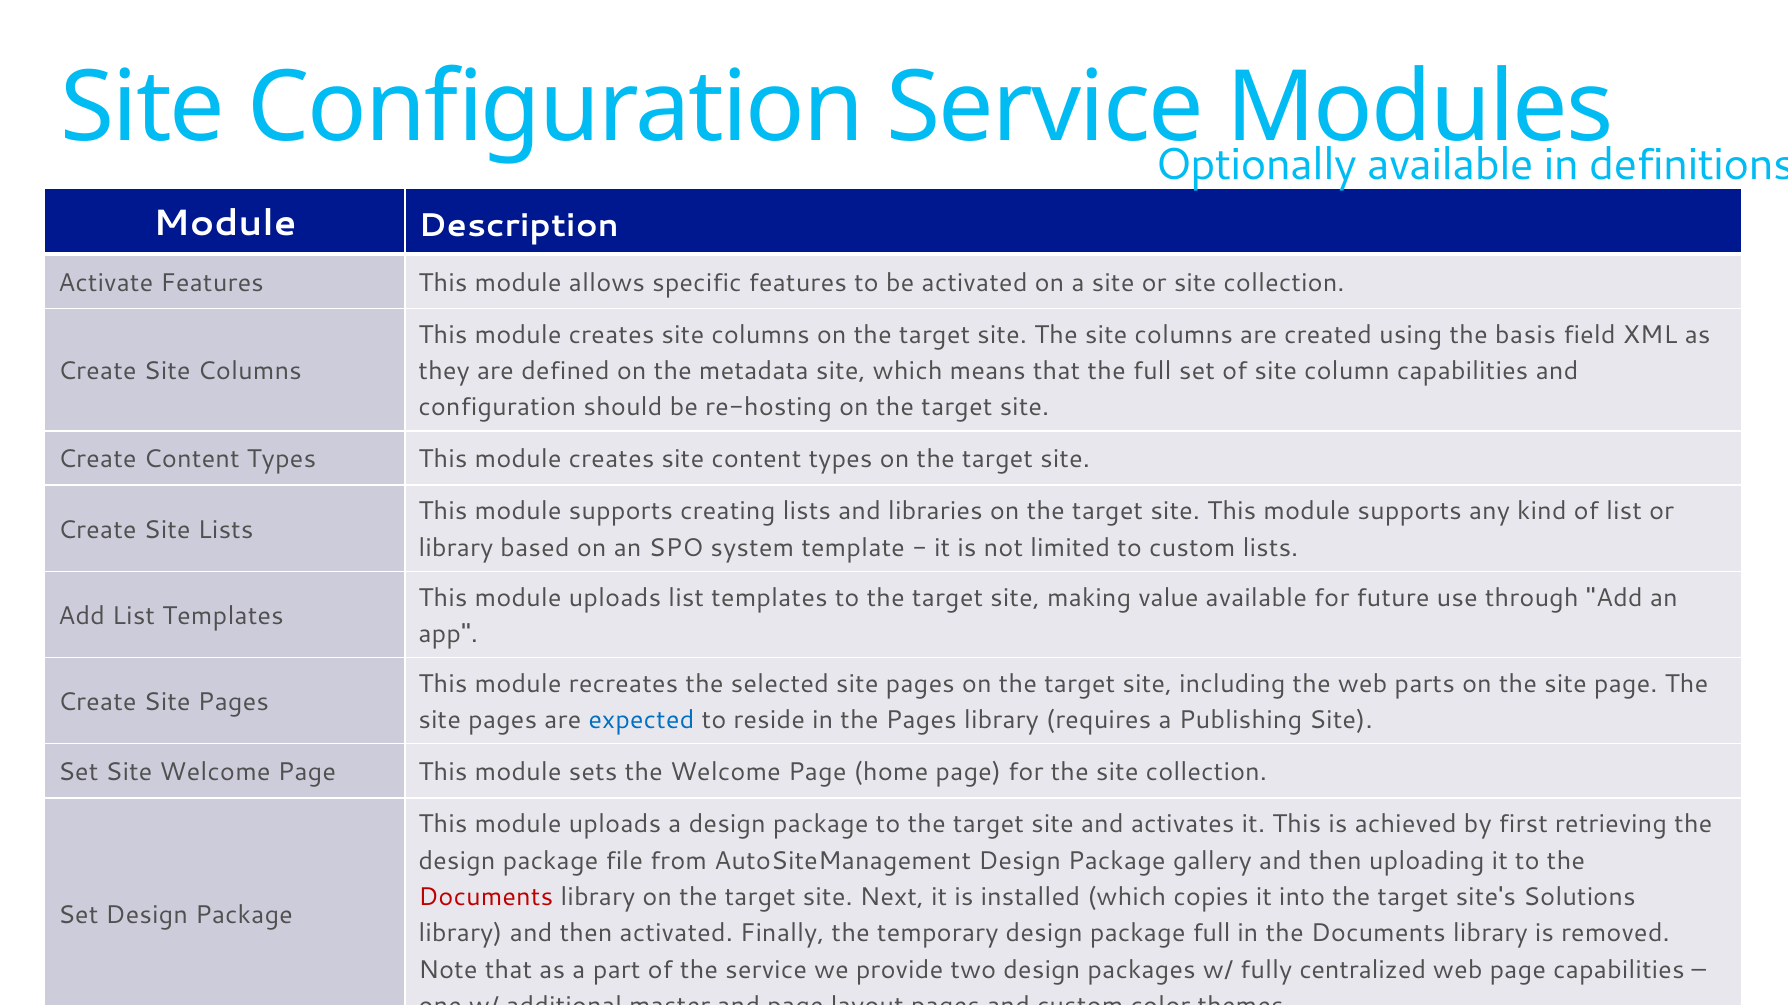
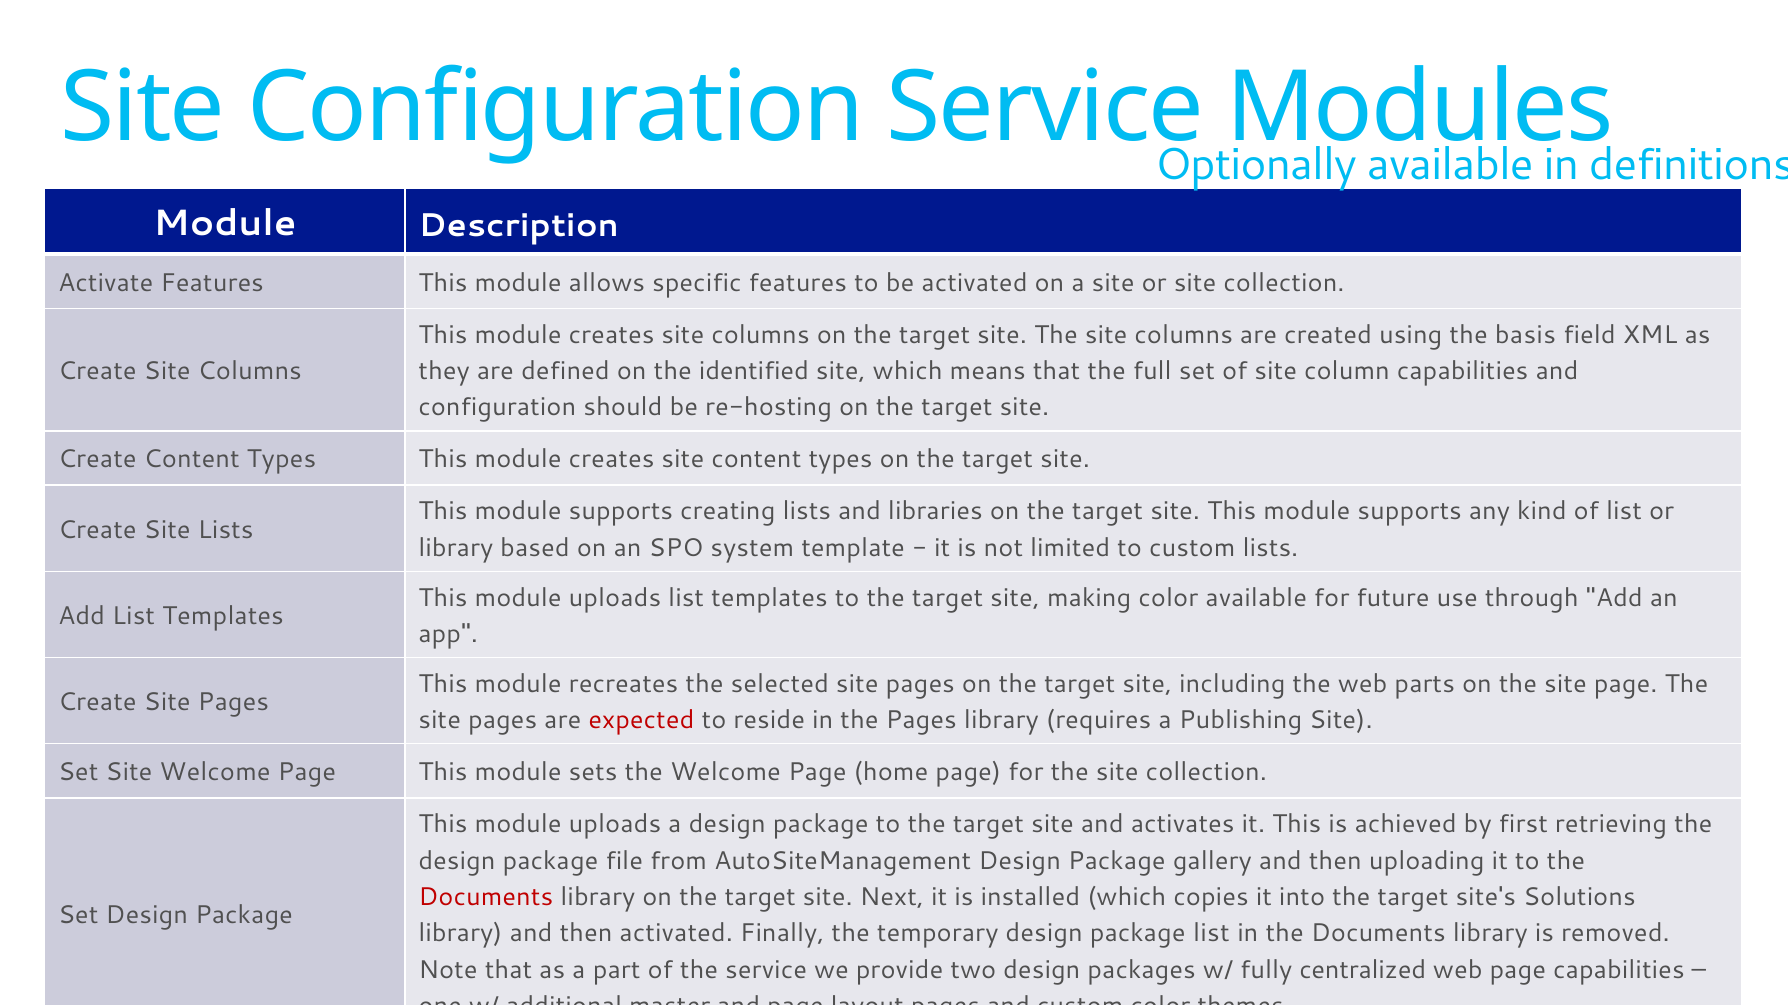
metadata: metadata -> identified (754, 371)
making value: value -> color (1168, 598)
expected colour: blue -> red (641, 721)
package full: full -> list (1211, 934)
